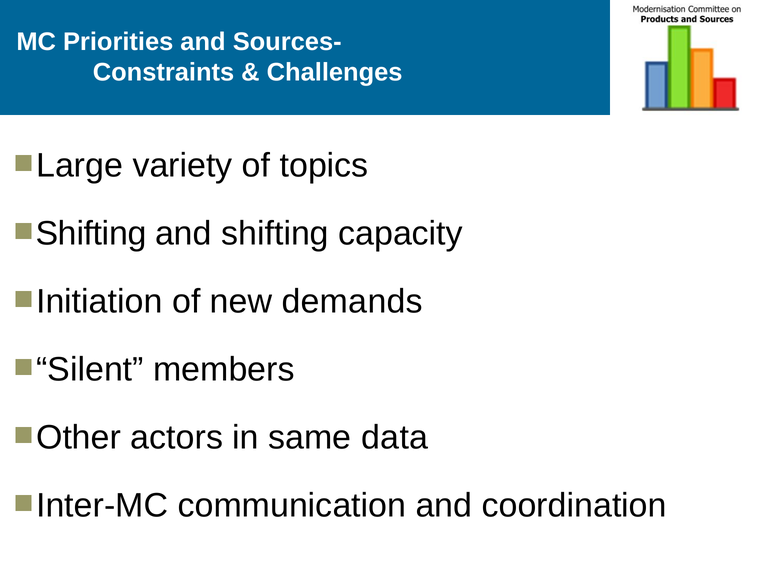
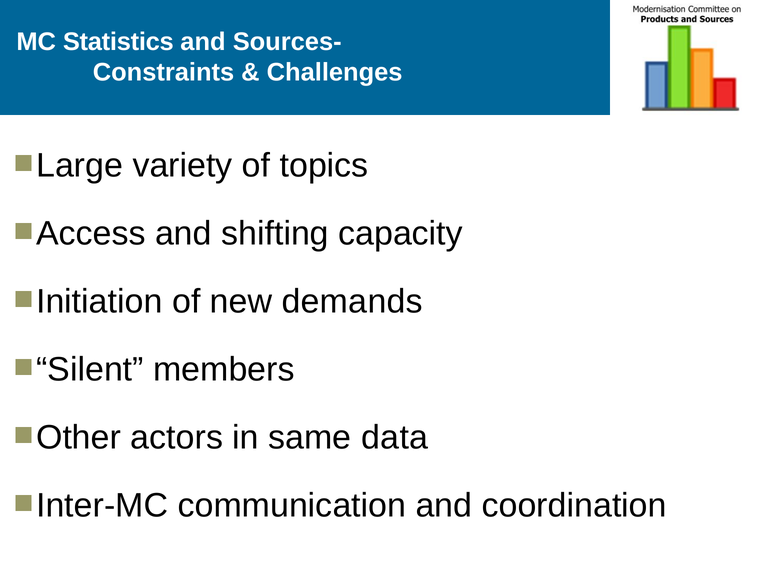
Priorities: Priorities -> Statistics (118, 42)
Shifting: Shifting -> Access (91, 234)
